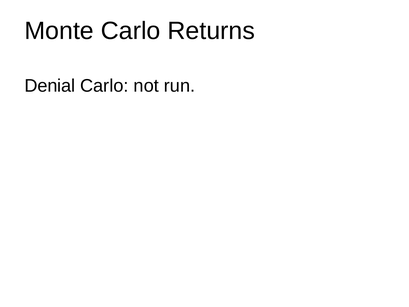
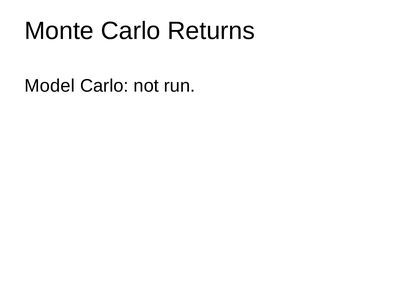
Denial: Denial -> Model (50, 86)
